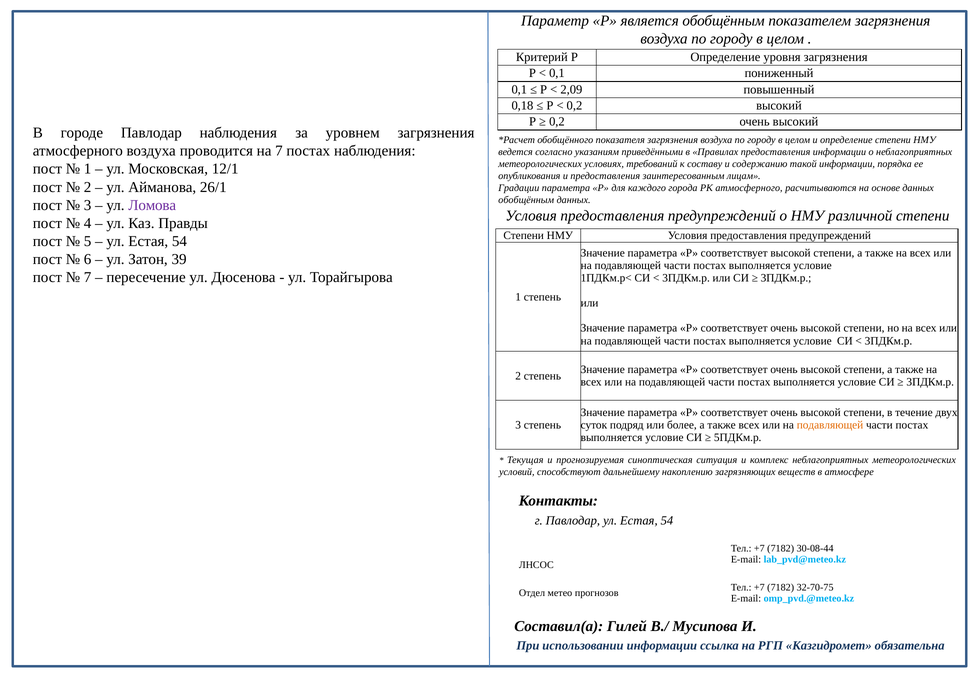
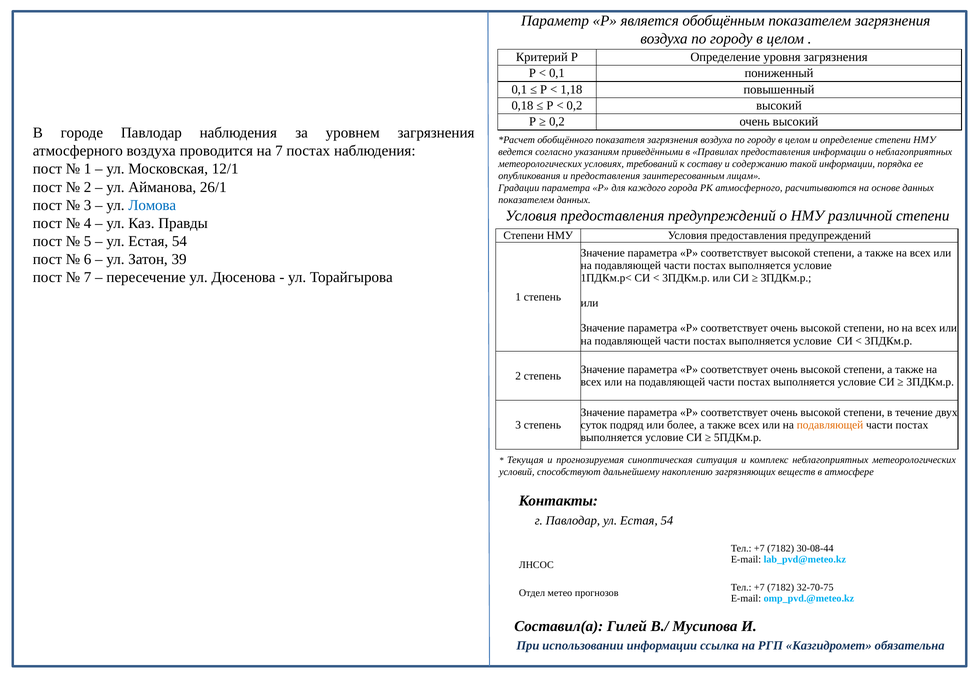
2,09: 2,09 -> 1,18 (571, 89)
обобщённым: обобщённым -> показателем (526, 200)
Ломова colour: purple -> blue (152, 205)
